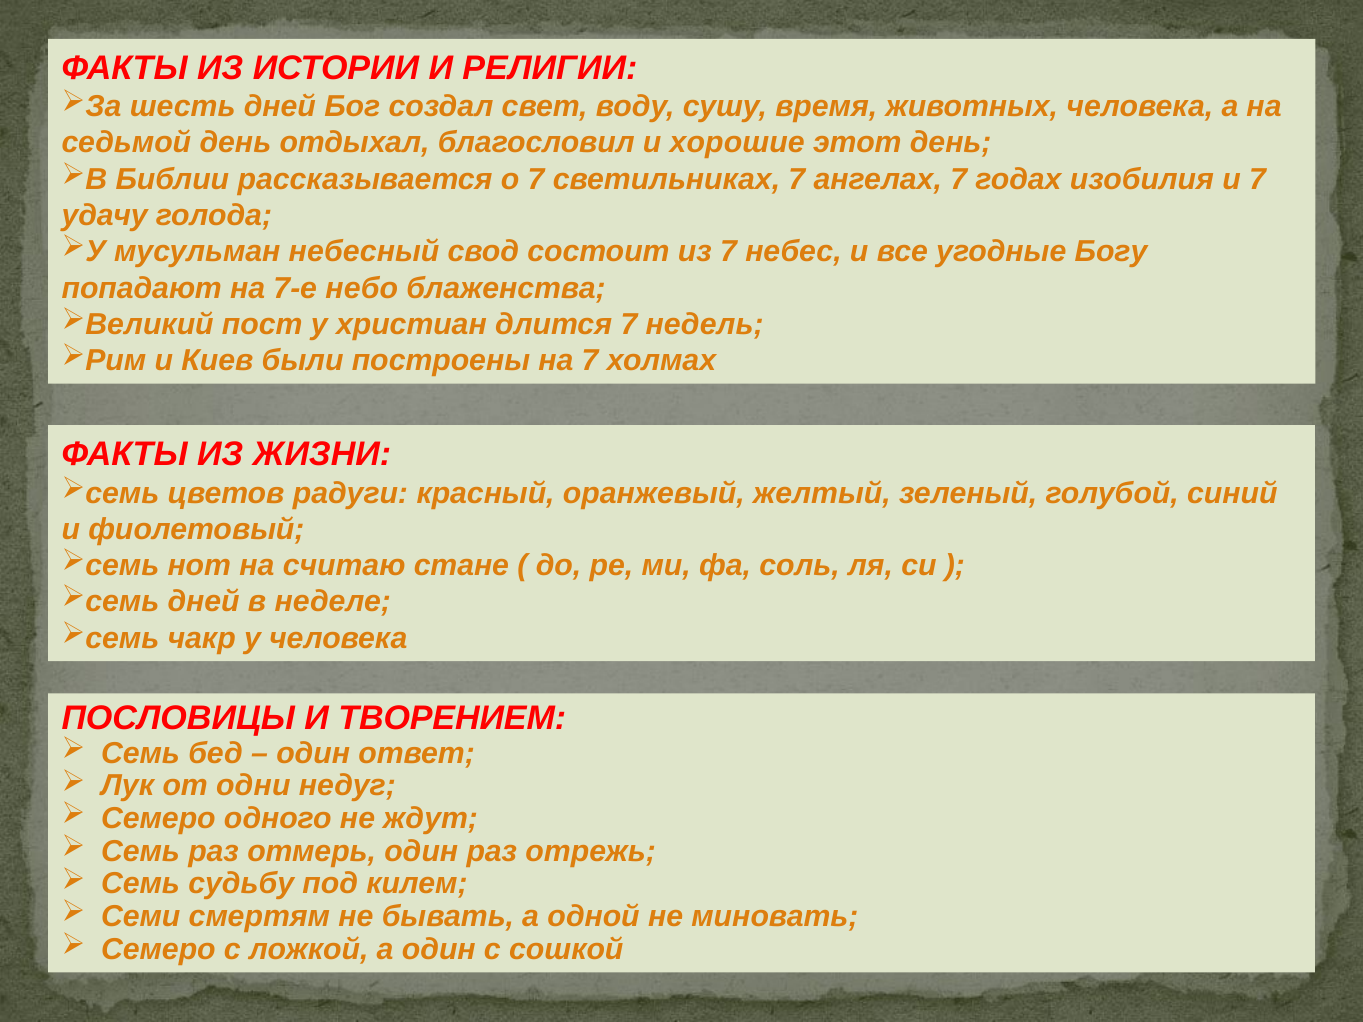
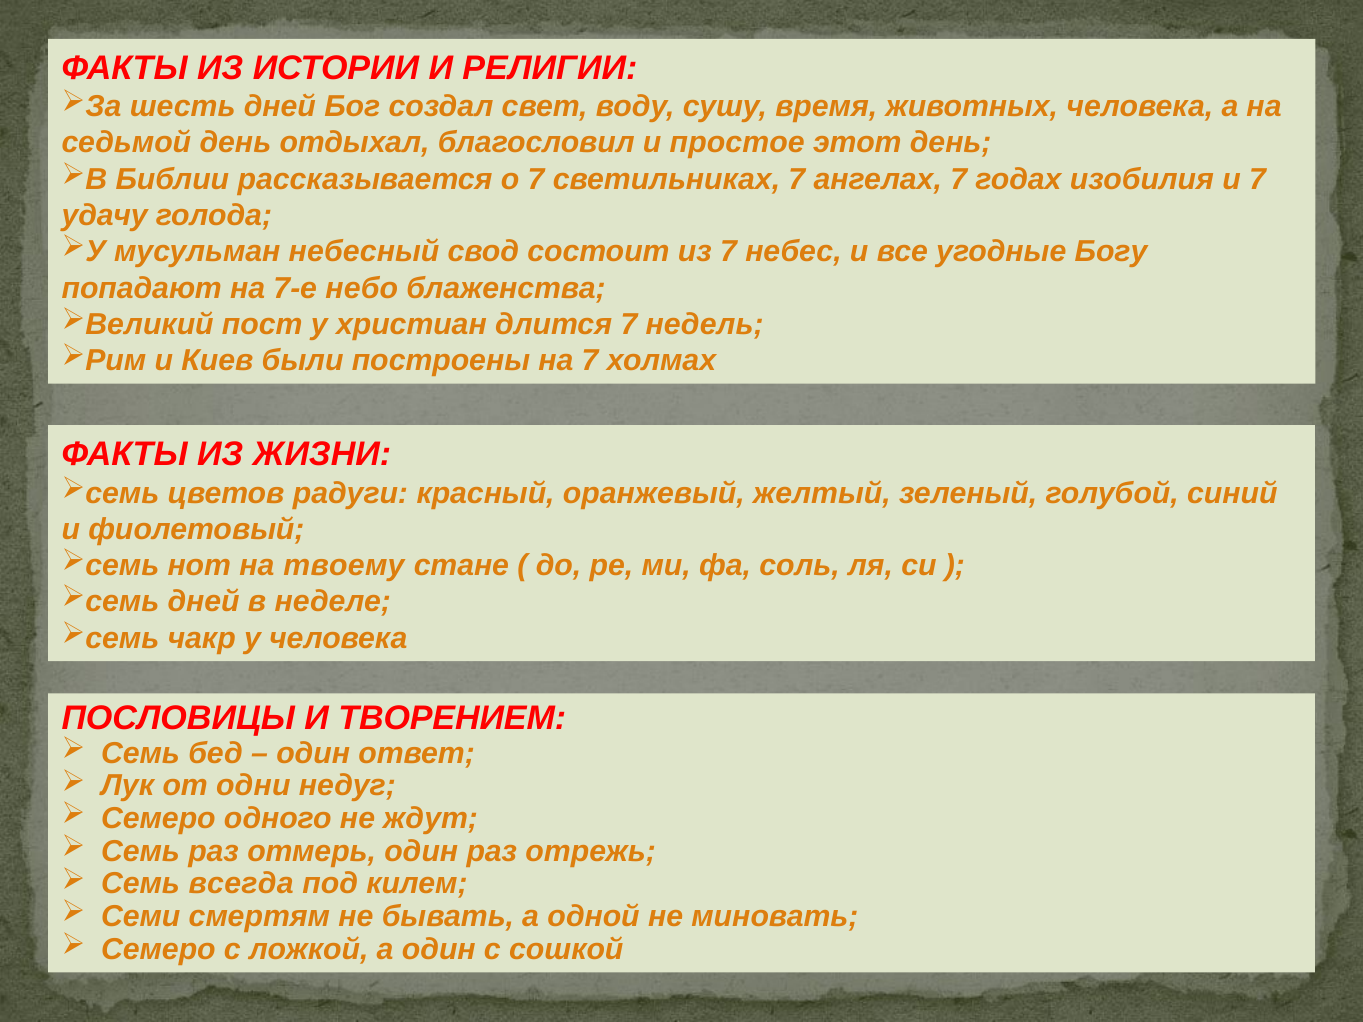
хорошие: хорошие -> простое (737, 143)
считаю: считаю -> твоему (344, 566)
судьбу: судьбу -> всегда (241, 884)
